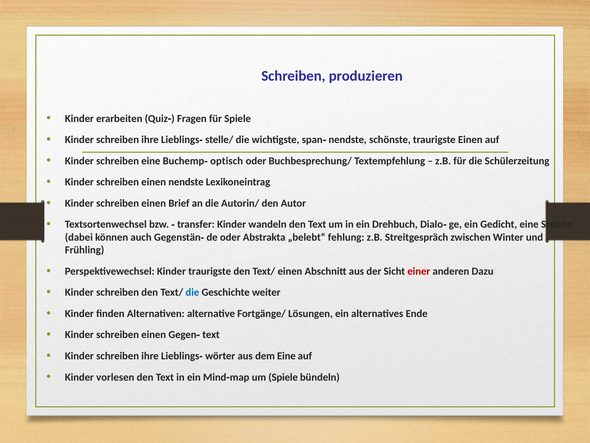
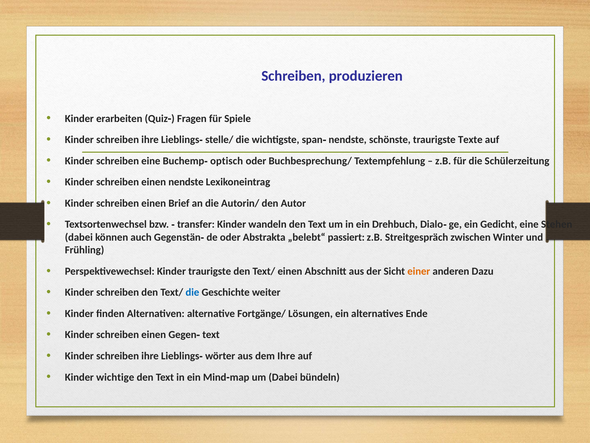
traurigste Einen: Einen -> Texte (470, 140)
fehlung: fehlung -> passiert (346, 237)
einer colour: red -> orange (419, 271)
dem Eine: Eine -> Ihre (286, 356)
vorlesen: vorlesen -> wichtige (115, 377)
um Spiele: Spiele -> Dabei (283, 377)
